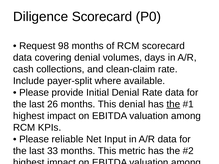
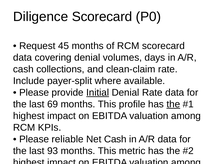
98: 98 -> 45 (64, 46)
Initial underline: none -> present (98, 93)
26: 26 -> 69 (53, 104)
This denial: denial -> profile (132, 104)
Net Input: Input -> Cash (115, 139)
33: 33 -> 93 (53, 151)
